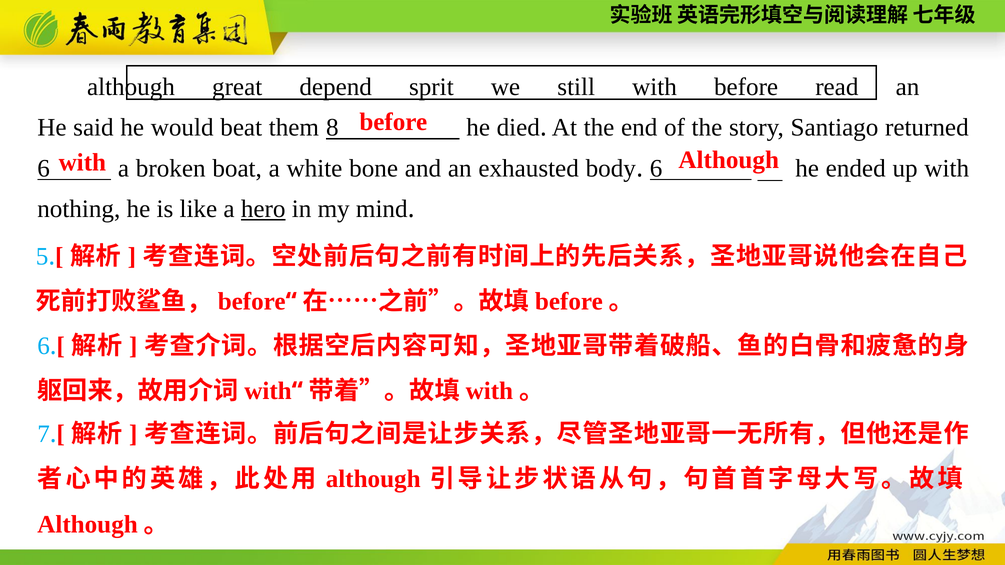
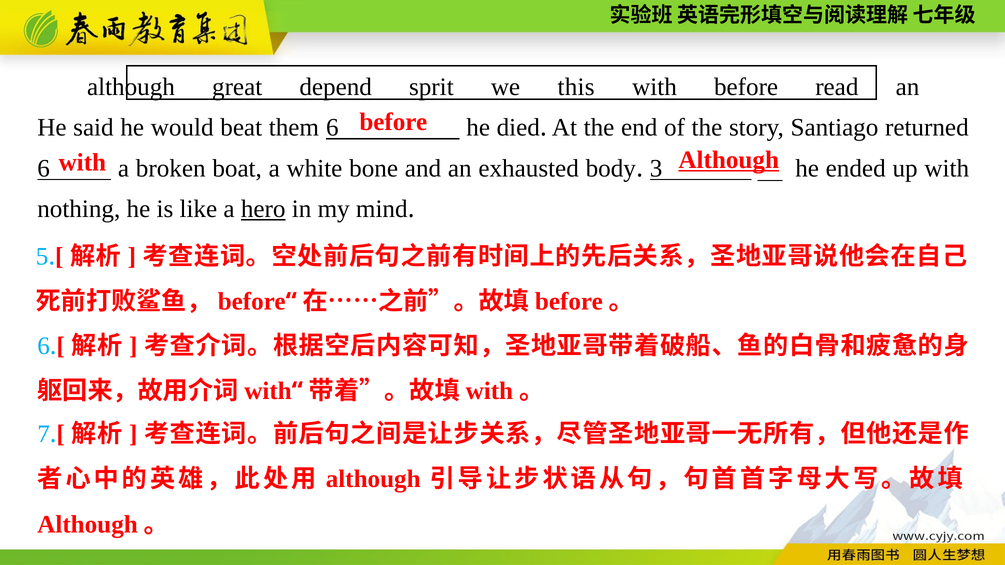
still: still -> this (576, 87)
them 8: 8 -> 6 (332, 128)
Although underline: none -> present (729, 160)
6: 6 -> 3 (656, 168)
